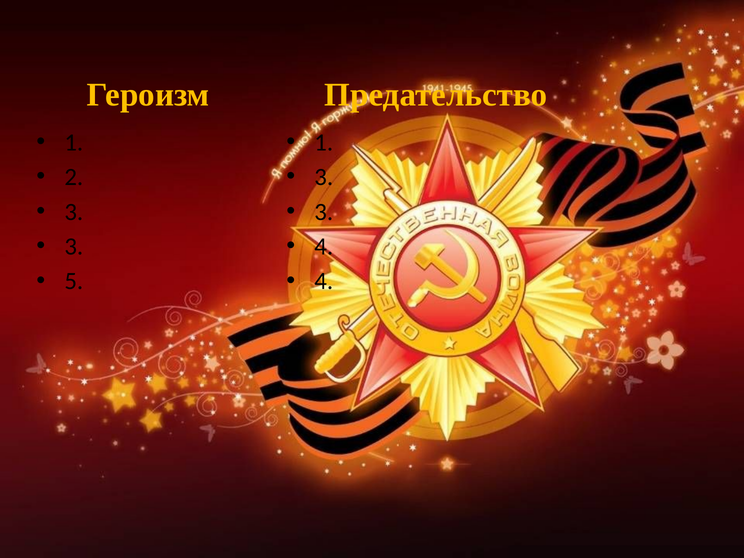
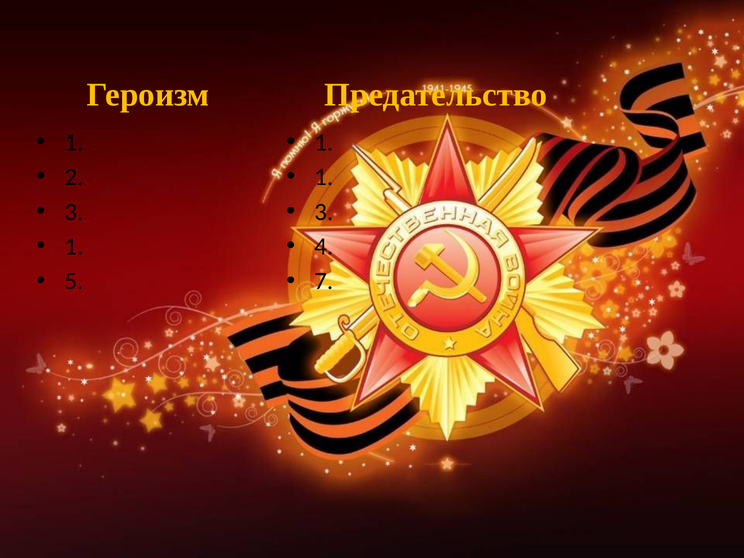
3: 3 -> 1 (324, 177)
3: 3 -> 1 (74, 247)
4: 4 -> 7 (324, 281)
